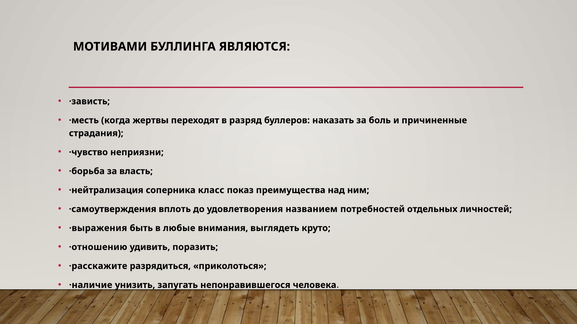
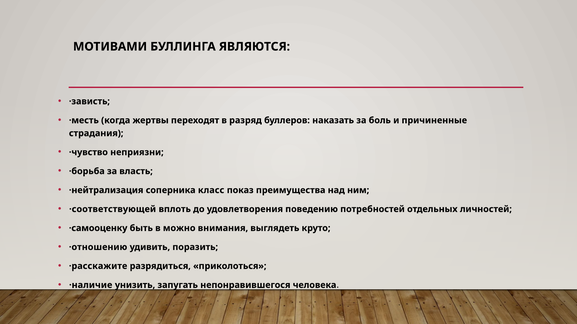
·самоутверждения: ·самоутверждения -> ·соответствующей (113, 209)
названием: названием -> поведению (312, 209)
·выражения: ·выражения -> ·самооценку (98, 228)
любые: любые -> можно (179, 228)
